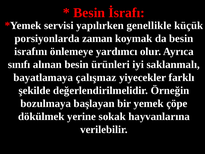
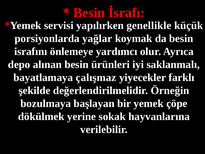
zaman: zaman -> yağlar (97, 38)
sınıfı: sınıfı -> depo (19, 64)
